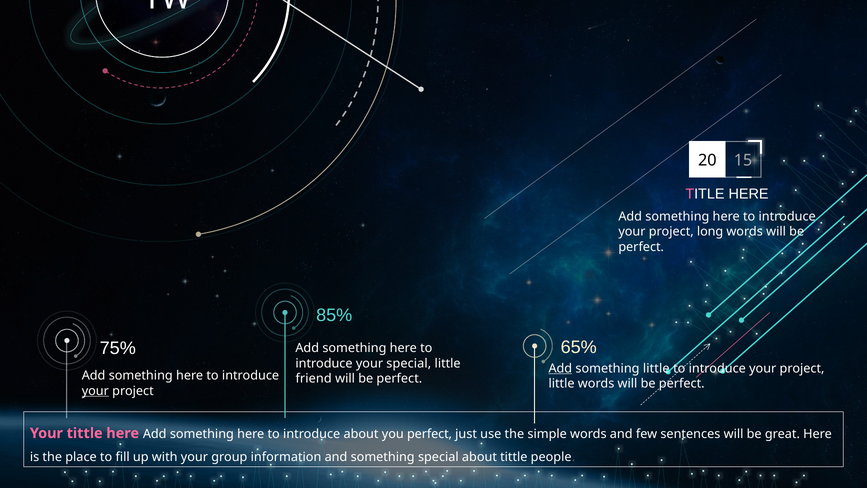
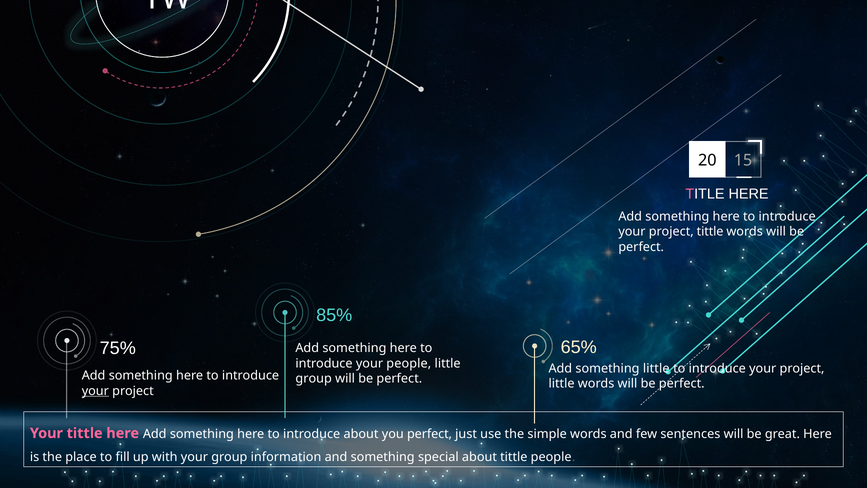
project long: long -> tittle (710, 232)
your special: special -> people (409, 363)
Add underline: present -> none (560, 368)
friend: friend -> group (314, 378)
